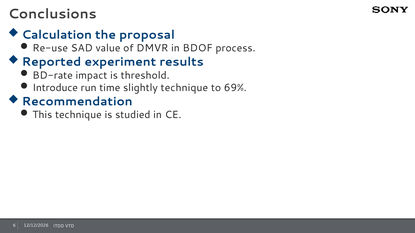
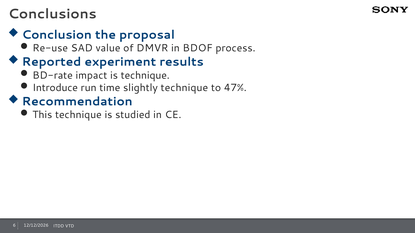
Calculation: Calculation -> Conclusion (57, 35)
is threshold: threshold -> technique (145, 75)
69%: 69% -> 47% (235, 88)
